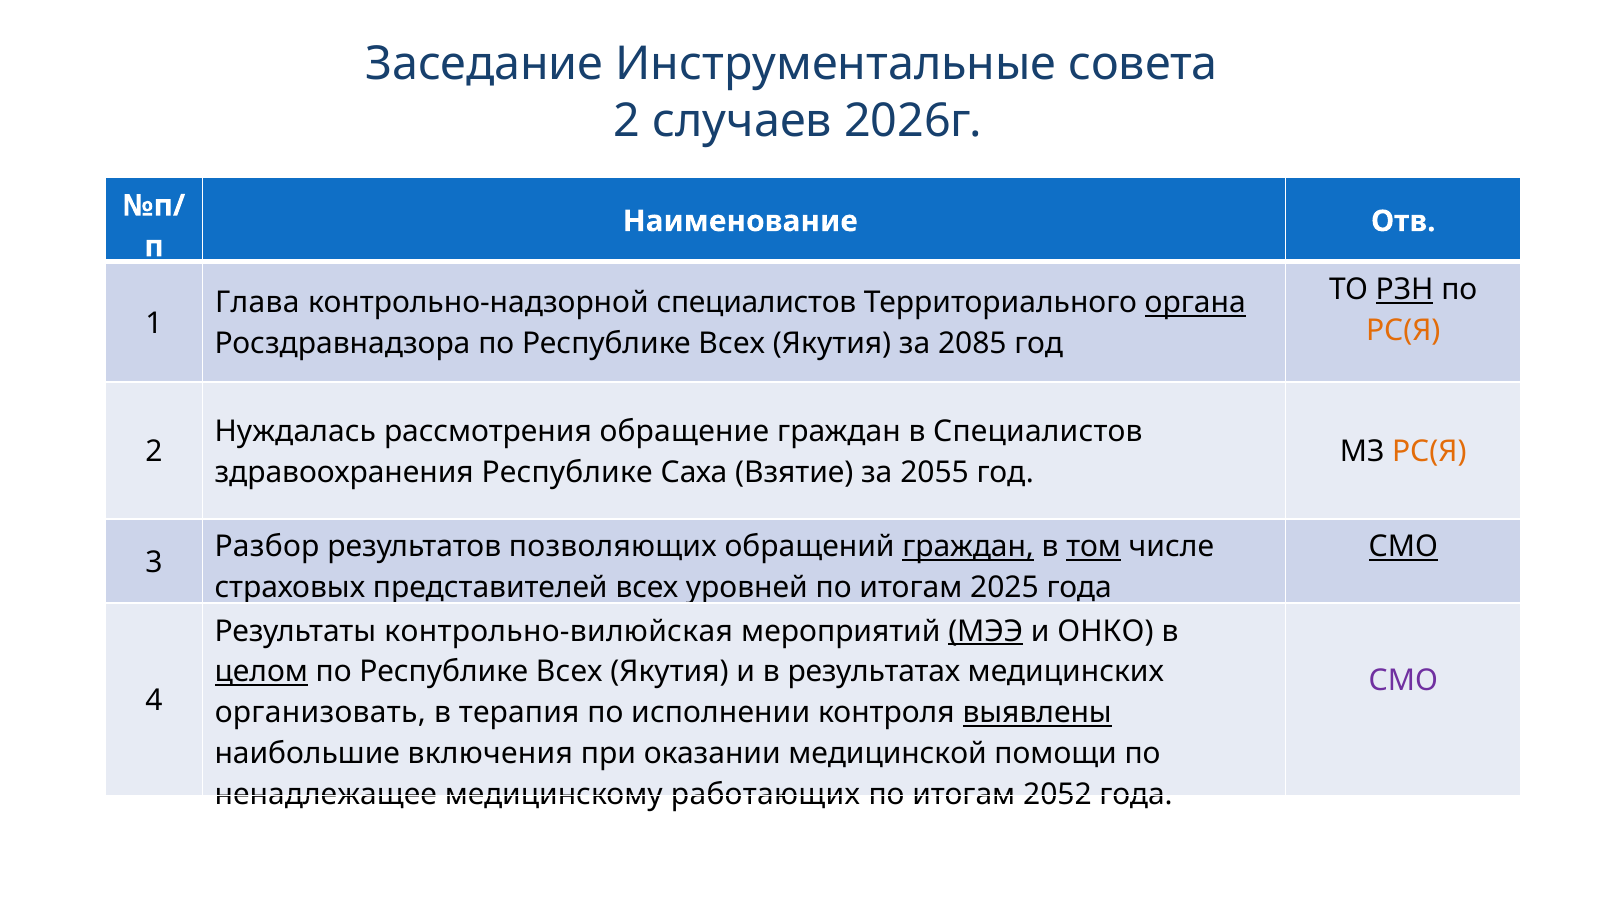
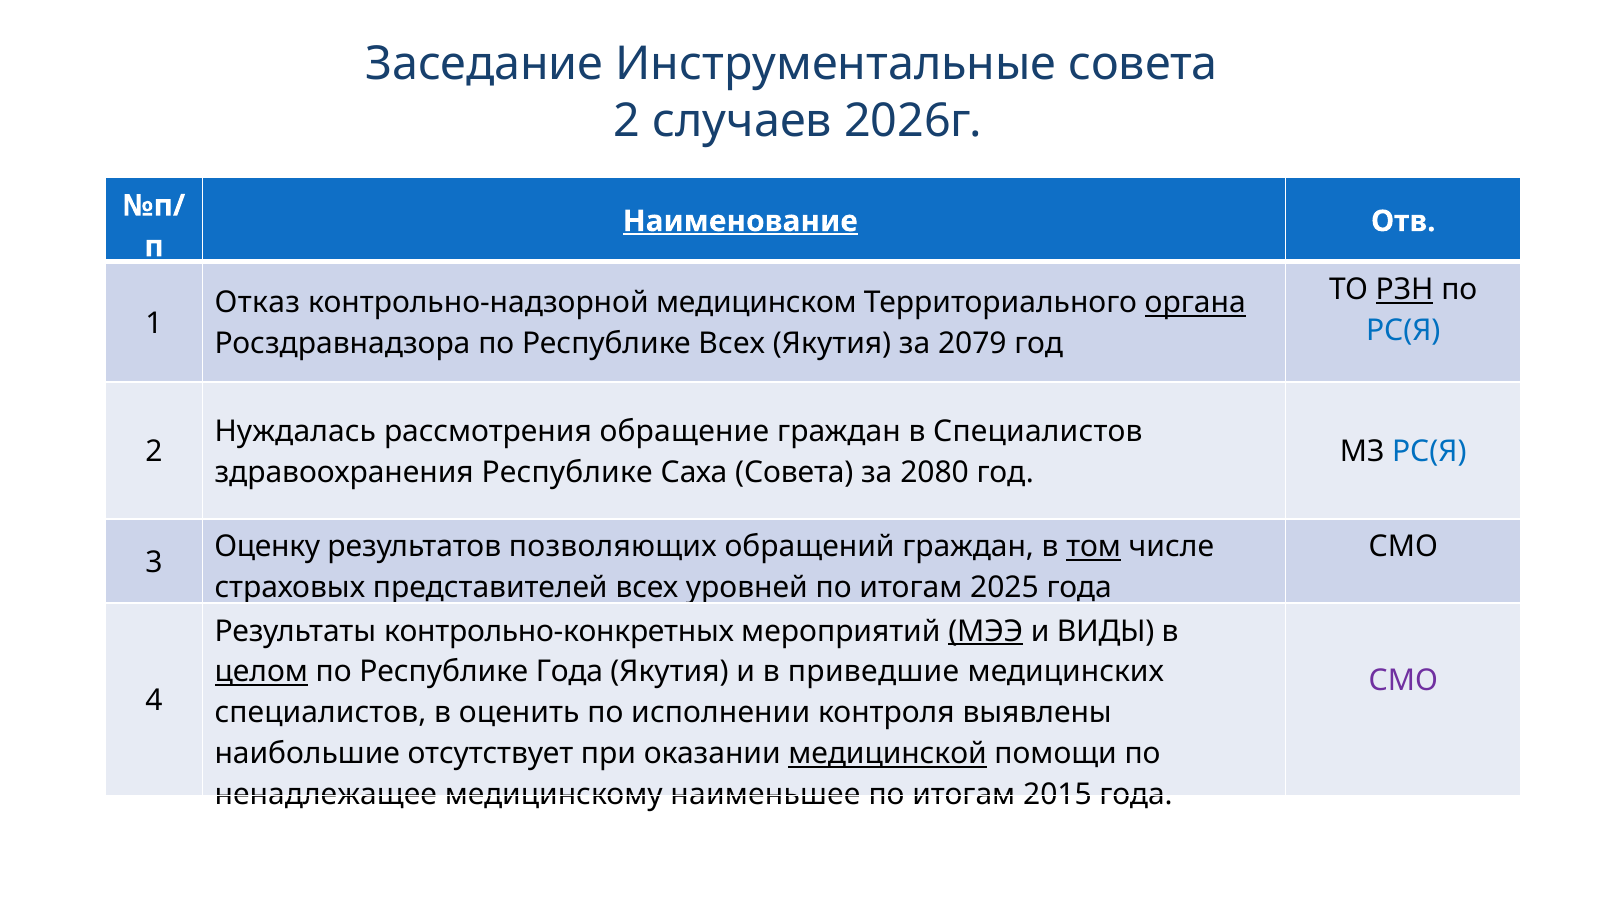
Наименование underline: none -> present (740, 221)
Глава: Глава -> Отказ (257, 303)
контрольно-надзорной специалистов: специалистов -> медицинском (756, 303)
РС(Я colour: orange -> blue (1403, 330)
2085: 2085 -> 2079 (972, 344)
РС(Я colour: orange -> blue (1429, 452)
Саха Взятие: Взятие -> Совета (794, 472)
2055: 2055 -> 2080 (935, 472)
Разбор: Разбор -> Оценку (267, 547)
граждан underline: present -> none (968, 547)
СМО underline: present -> none (1403, 547)
контрольно-вилюйская: контрольно-вилюйская -> контрольно-конкретных (559, 631)
ОНКО: ОНКО -> ВИДЫ (1106, 631)
Всех: Всех -> Года (569, 672)
результатах: результатах -> приведшие (874, 672)
организовать: организовать -> специалистов (320, 713)
терапия: терапия -> оценить (519, 713)
выявлены underline: present -> none (1037, 713)
включения: включения -> отсутствует (490, 753)
медицинской underline: none -> present (888, 753)
работающих: работающих -> наименьшее (765, 794)
2052: 2052 -> 2015 (1057, 794)
